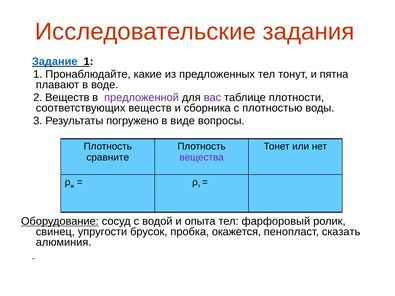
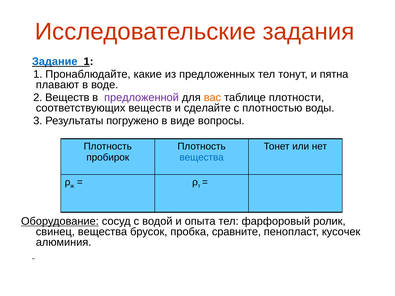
вас colour: purple -> orange (212, 98)
сборника: сборника -> сделайте (207, 108)
сравните: сравните -> пробирок (108, 158)
вещества colour: purple -> blue (202, 158)
свинец упругости: упругости -> вещества (102, 232)
окажется: окажется -> сравните (236, 232)
сказать: сказать -> кусочек (341, 232)
